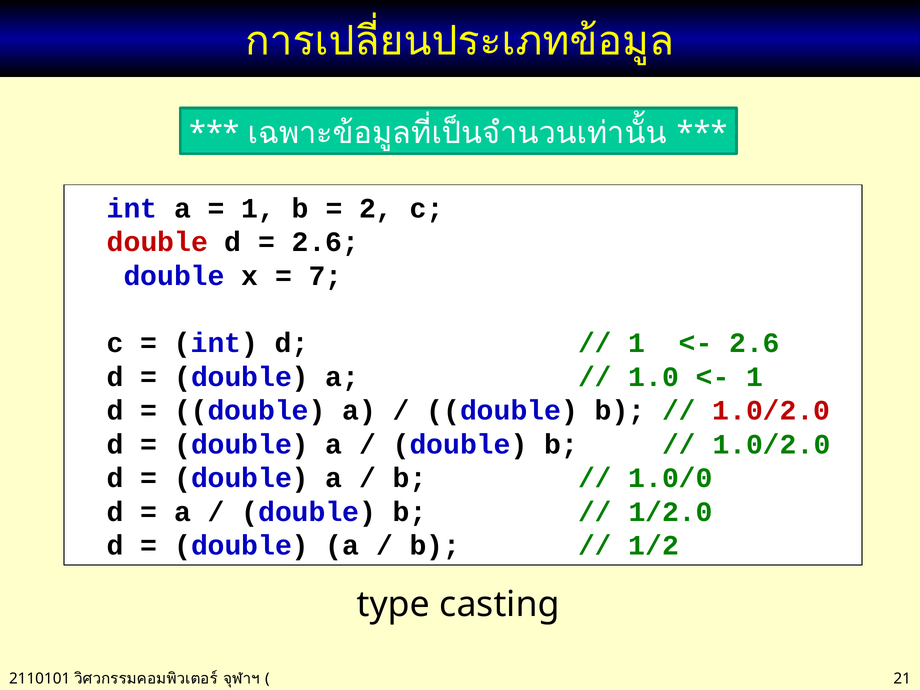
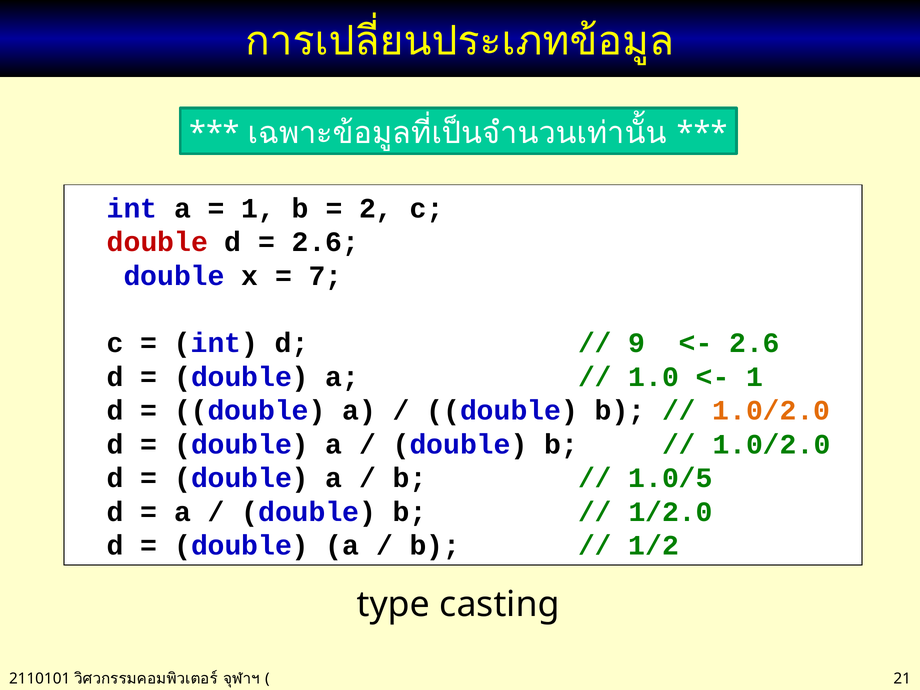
1: 1 -> 9 (637, 343)
1.0/2.0 colour: red -> orange (771, 411)
1.0/0: 1.0/0 -> 1.0/5 (671, 478)
